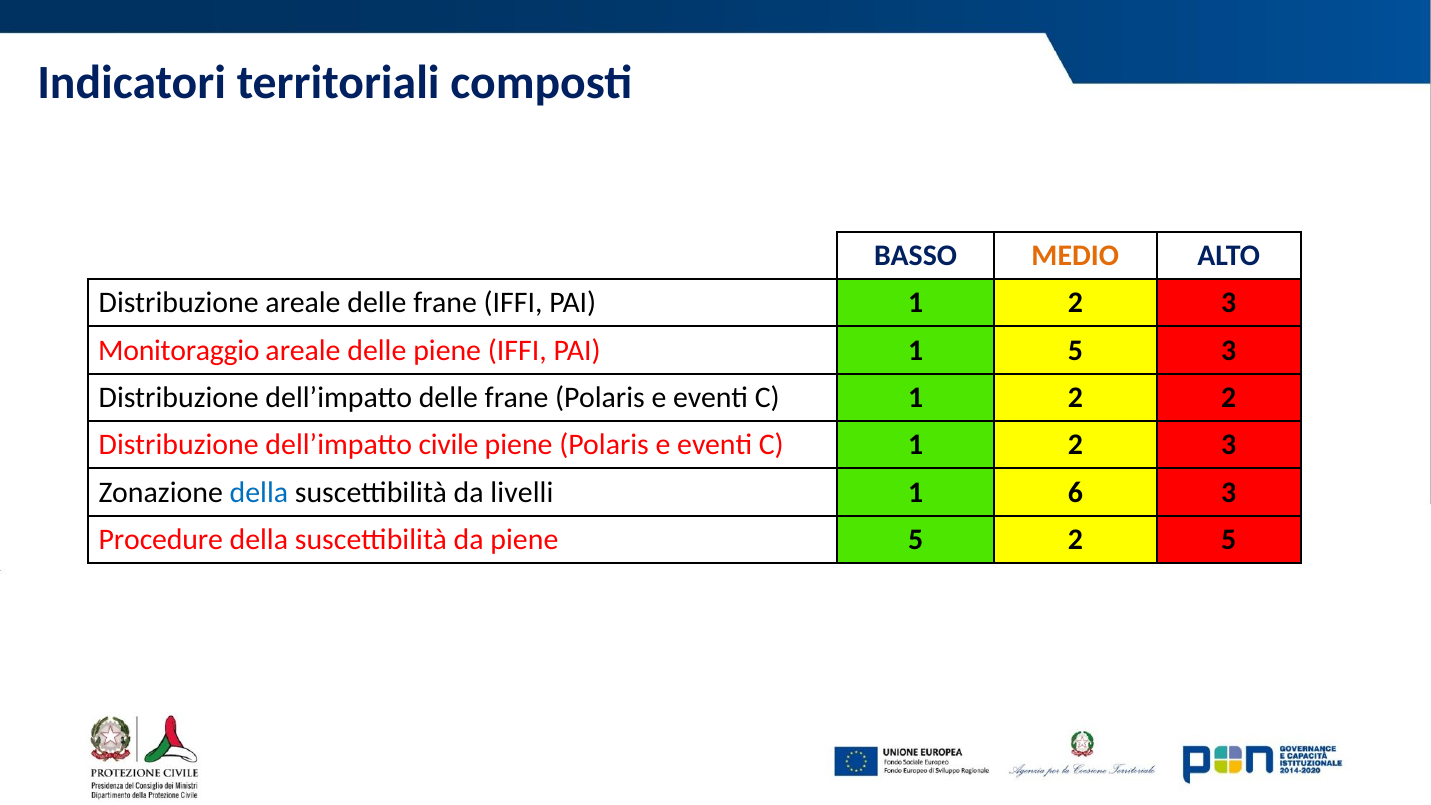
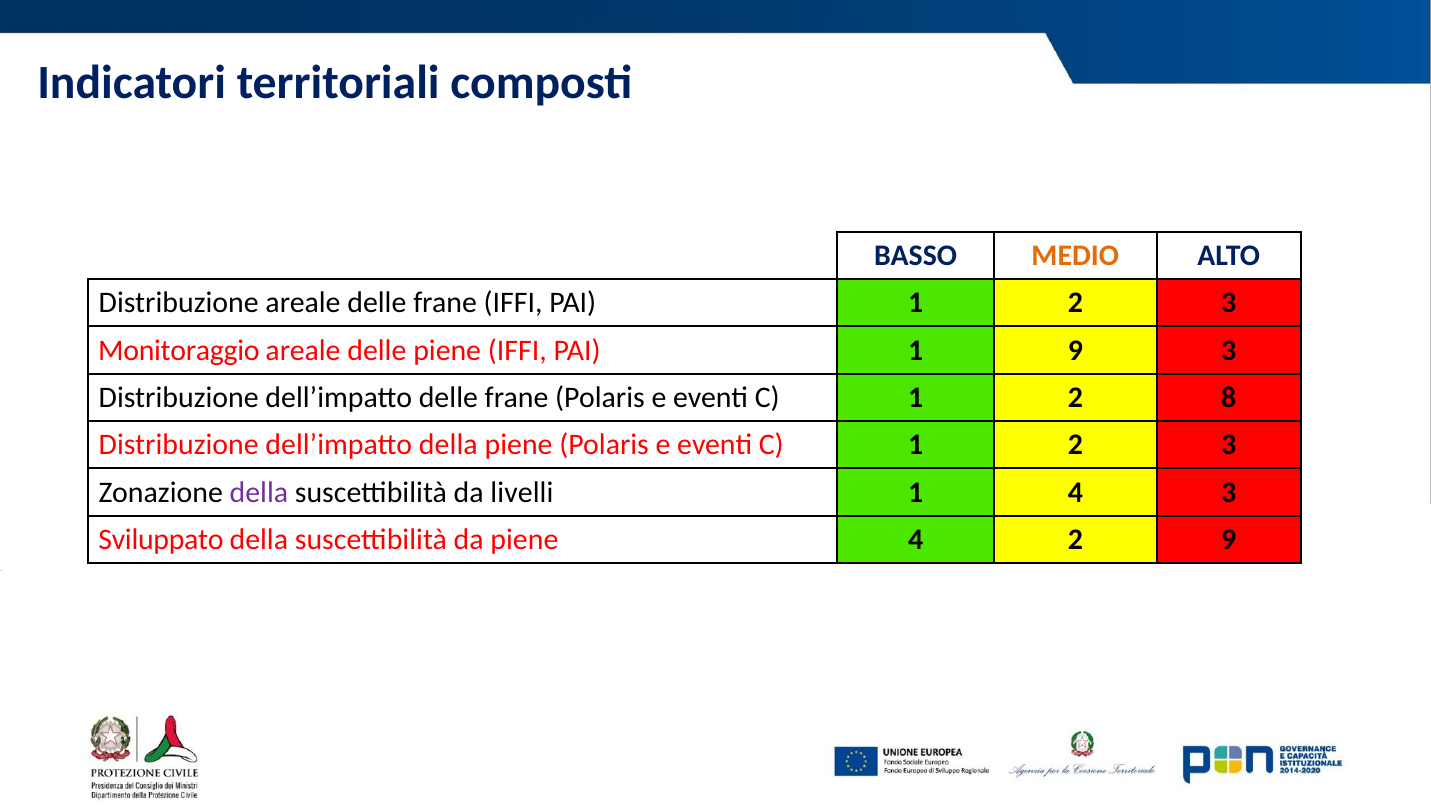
1 5: 5 -> 9 (1075, 350)
2 2: 2 -> 8 (1229, 398)
dell’impatto civile: civile -> della (448, 445)
della colour: blue -> purple (259, 492)
1 6: 6 -> 4 (1075, 492)
Procedure: Procedure -> Sviluppato (161, 539)
piene 5: 5 -> 4 (916, 539)
2 5: 5 -> 9 (1229, 539)
